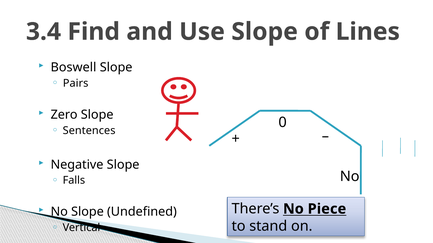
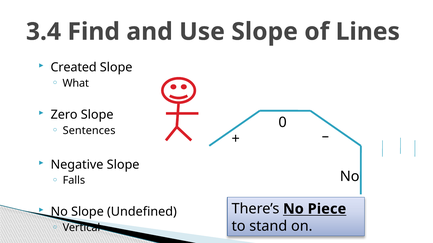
Boswell: Boswell -> Created (74, 67)
Pairs: Pairs -> What (76, 83)
